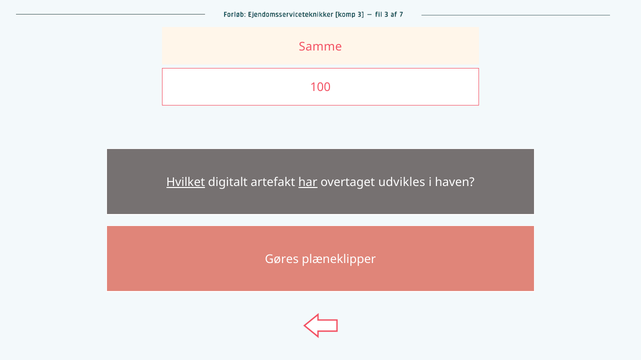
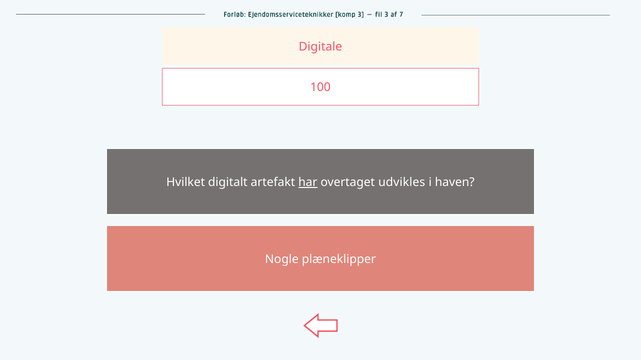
Samme: Samme -> Digitale (320, 47)
Hvilket underline: present -> none (186, 183)
Gøres: Gøres -> Nogle (282, 260)
